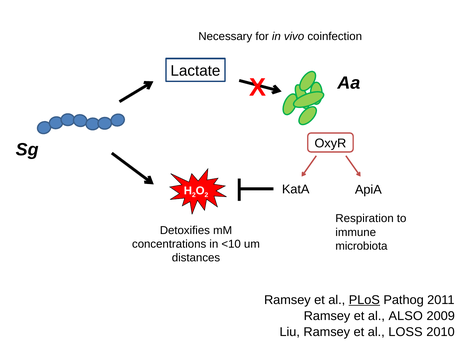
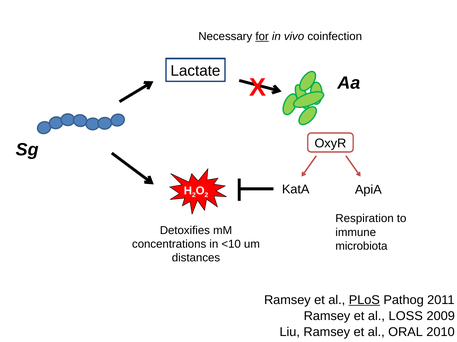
for underline: none -> present (262, 37)
ALSO: ALSO -> LOSS (406, 317)
LOSS: LOSS -> ORAL (406, 333)
